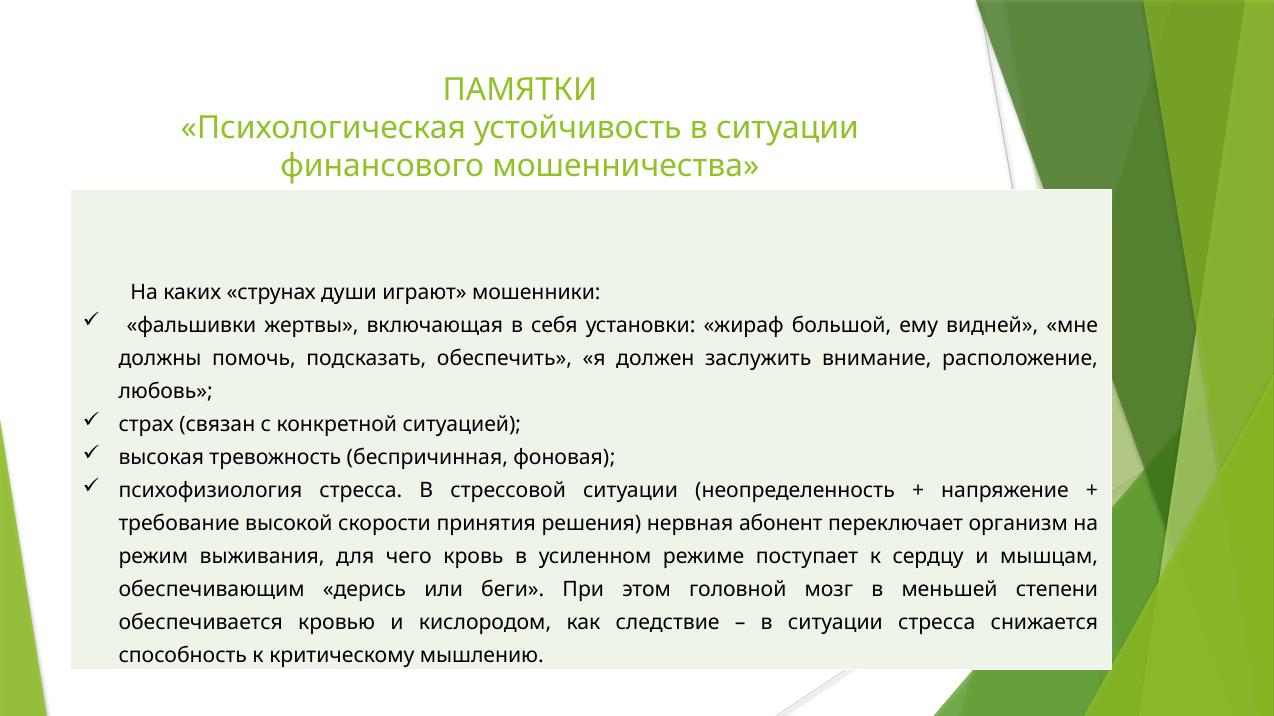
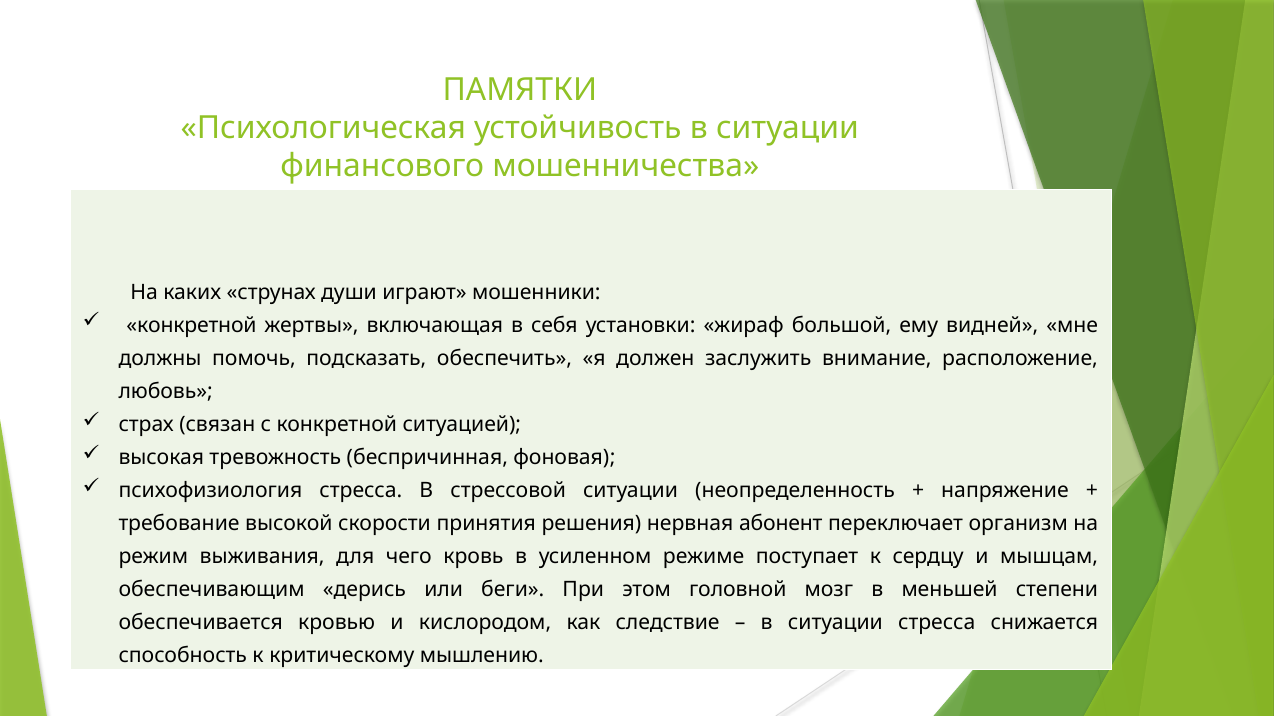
фальшивки: фальшивки -> конкретной (192, 325)
